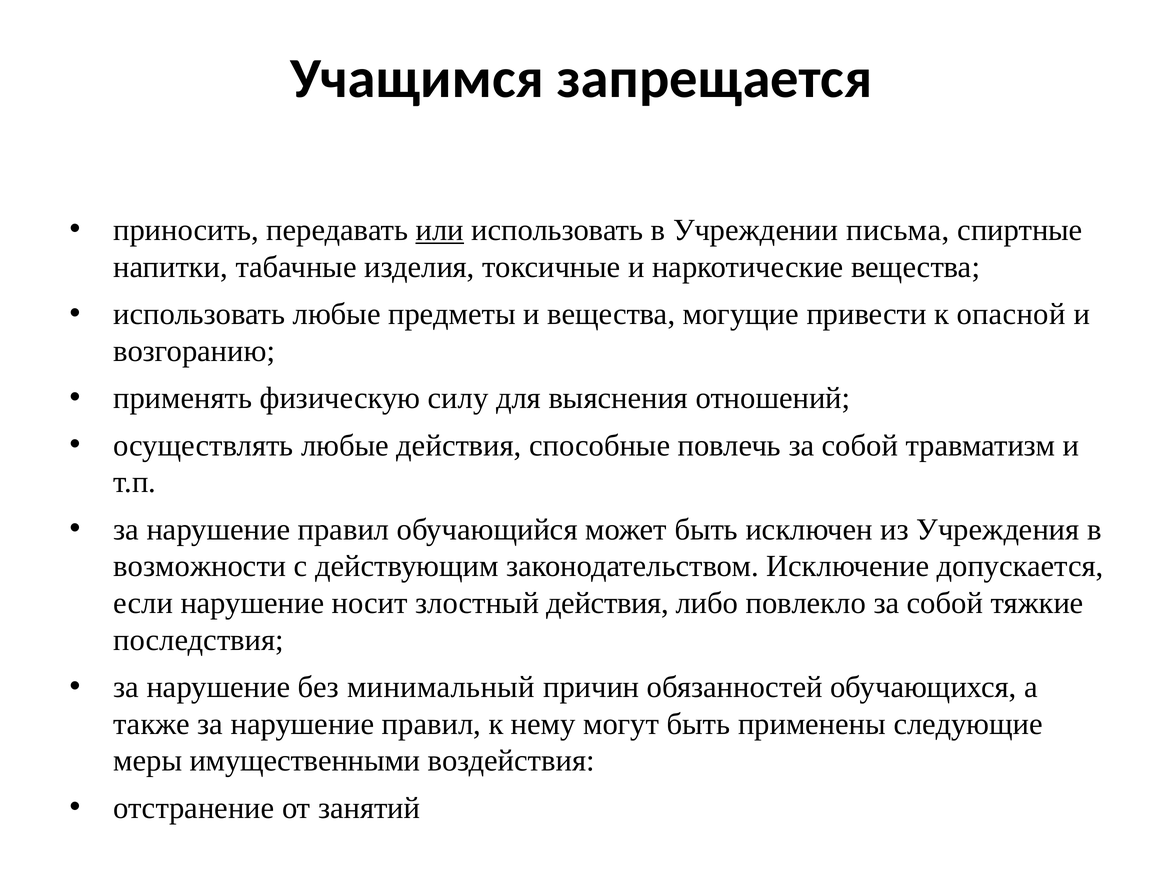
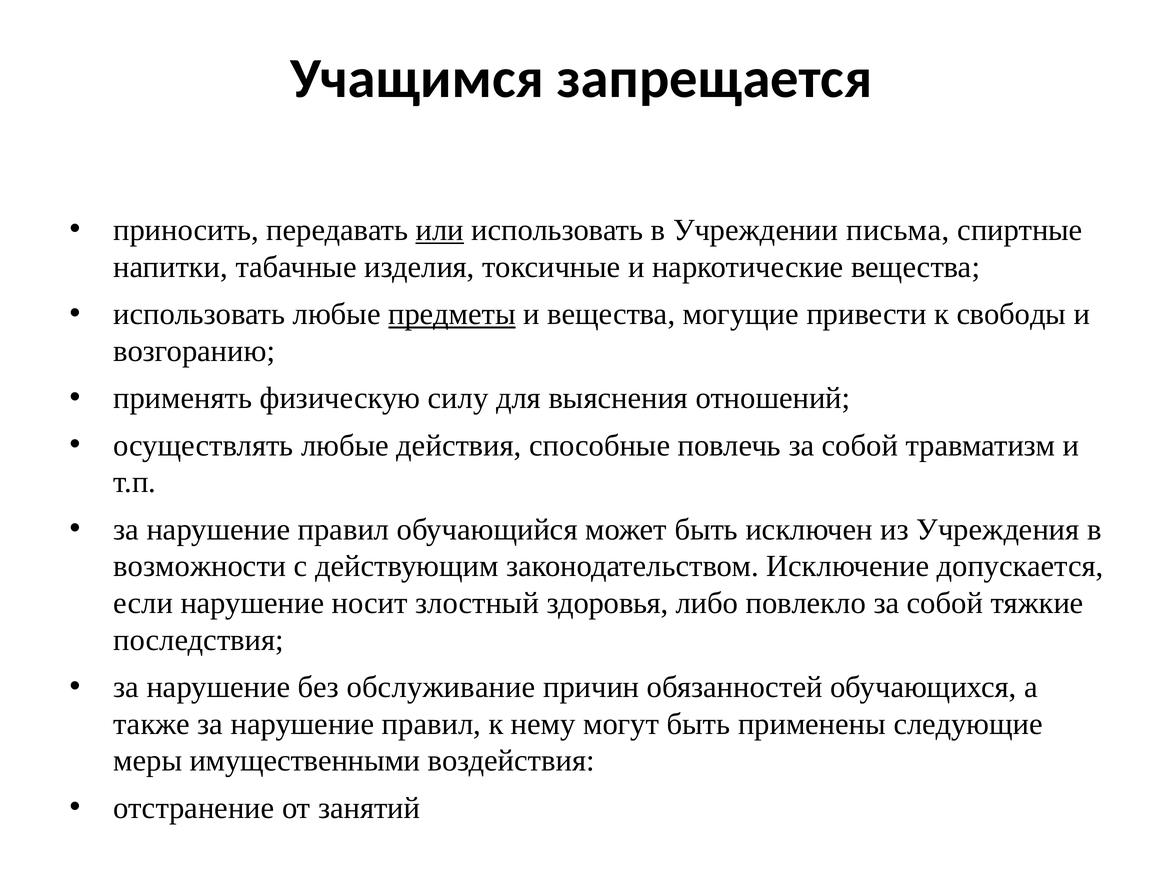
предметы underline: none -> present (452, 314)
опасной: опасной -> свободы (1011, 314)
злостный действия: действия -> здоровья (608, 603)
минимальный: минимальный -> обслуживание (441, 687)
